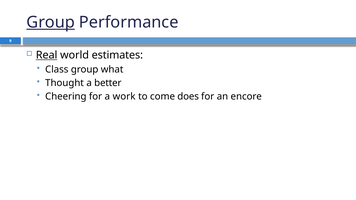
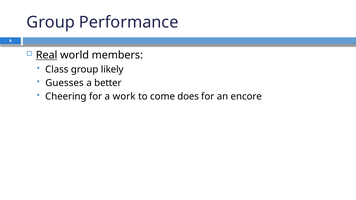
Group underline: present -> none (51, 22)
estimates: estimates -> members (117, 55)
what: what -> likely (112, 69)
Thought: Thought -> Guesses (64, 83)
